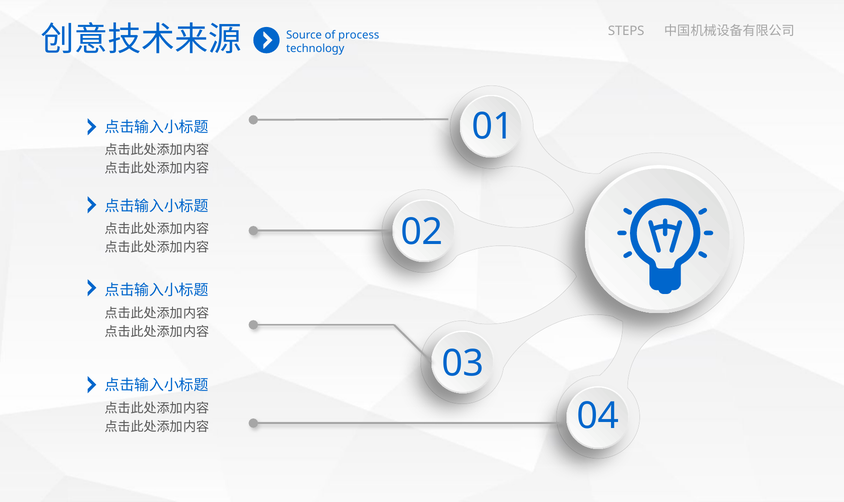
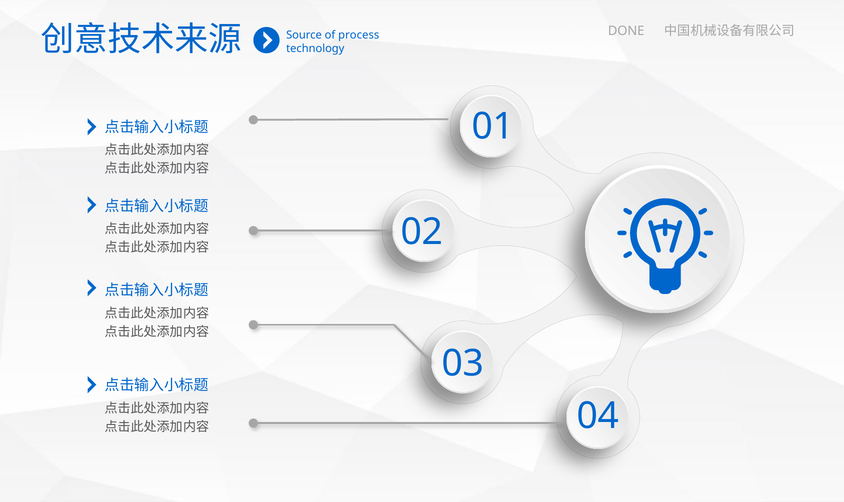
STEPS: STEPS -> DONE (626, 31)
